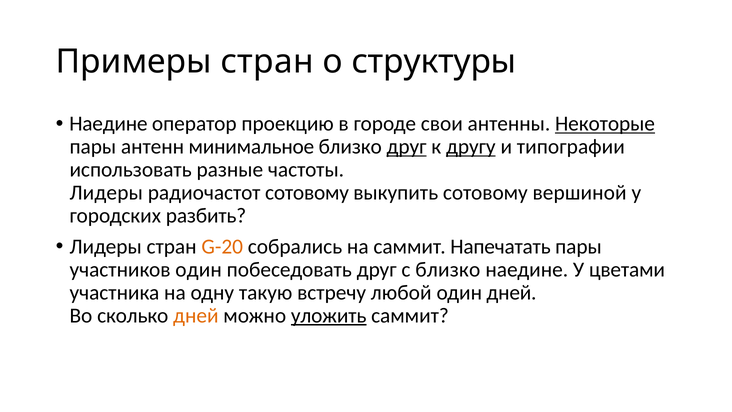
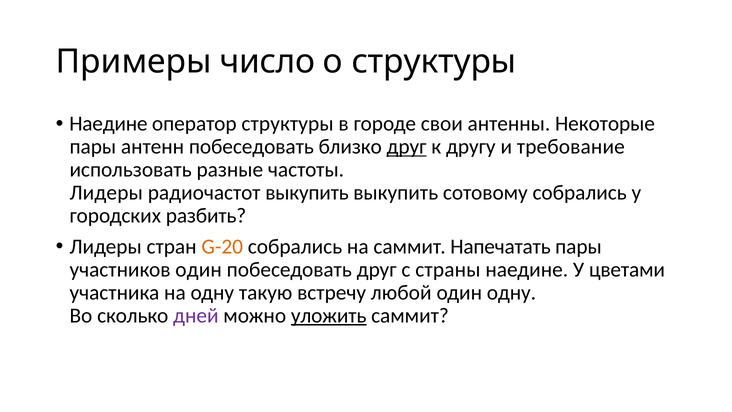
Примеры стран: стран -> число (268, 61)
оператор проекцию: проекцию -> структуры (288, 124)
Некоторые underline: present -> none (605, 124)
антенн минимальное: минимальное -> побеседовать (251, 147)
другу underline: present -> none (471, 147)
типографии: типографии -> требование (571, 147)
радиочастот сотовому: сотовому -> выкупить (307, 193)
сотовому вершиной: вершиной -> собрались (580, 193)
с близко: близко -> страны (448, 269)
один дней: дней -> одну (511, 292)
дней colour: orange -> purple (196, 315)
